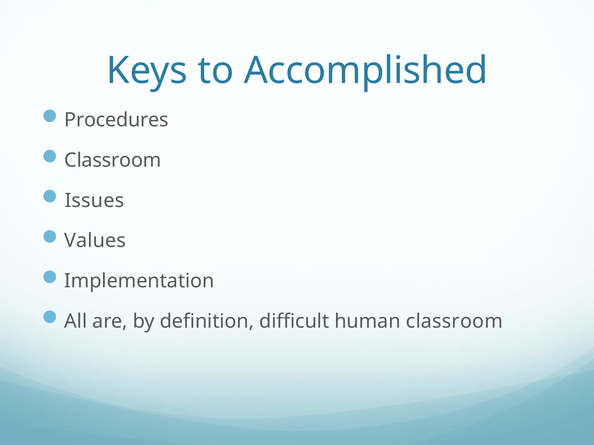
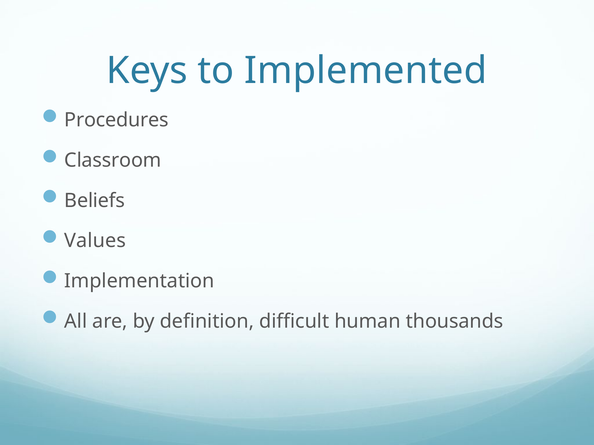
Accomplished: Accomplished -> Implemented (366, 71)
Issues: Issues -> Beliefs (95, 201)
human classroom: classroom -> thousands (455, 322)
